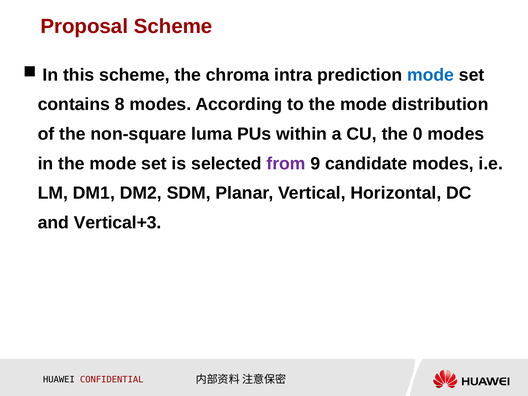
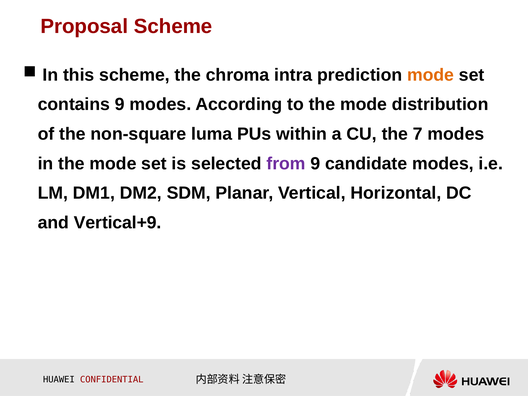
mode colour: blue -> orange (431, 75)
contains 8: 8 -> 9 (120, 104)
0: 0 -> 7 (418, 134)
Vertical+3: Vertical+3 -> Vertical+9 (118, 223)
